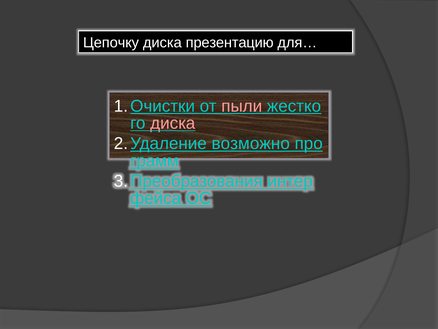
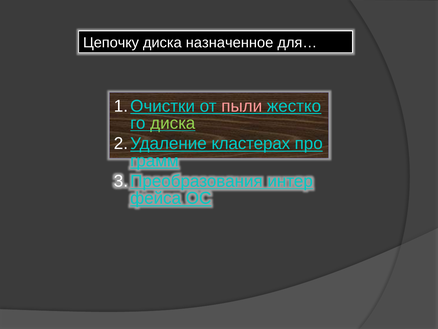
презентацию: презентацию -> назначенное (230, 43)
диска colour: pink -> light green (173, 123)
возможно: возможно -> кластерах (251, 143)
